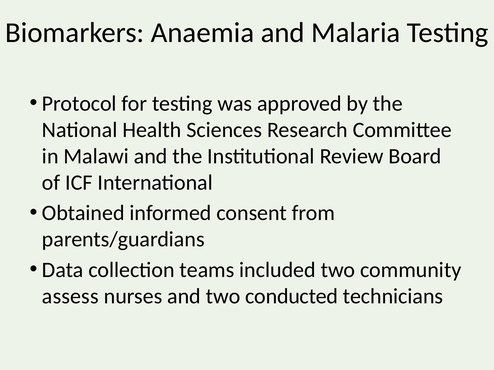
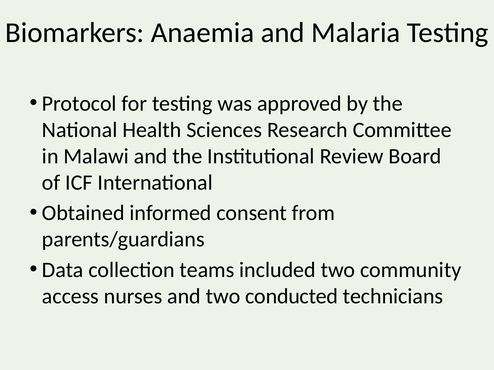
assess: assess -> access (70, 297)
